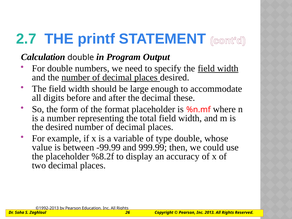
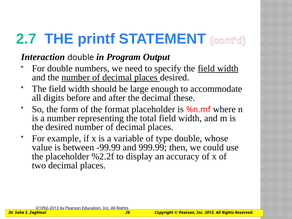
Calculation: Calculation -> Interaction (43, 57)
%8.2f: %8.2f -> %2.2f (103, 156)
